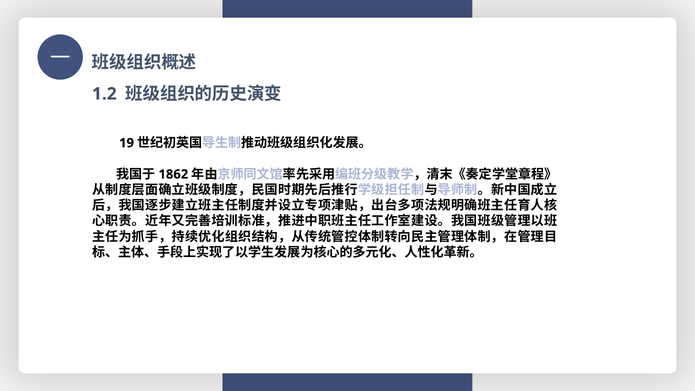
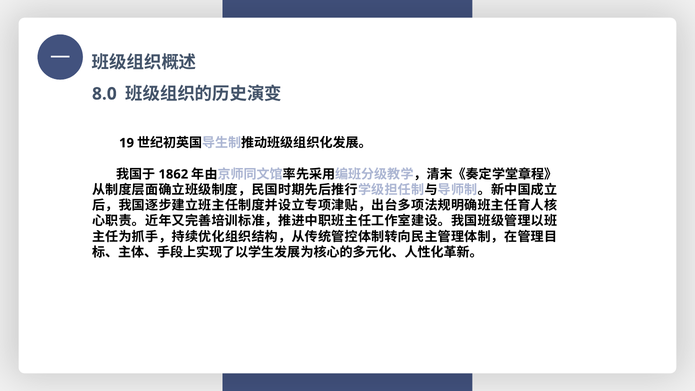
1.2: 1.2 -> 8.0 (104, 94)
